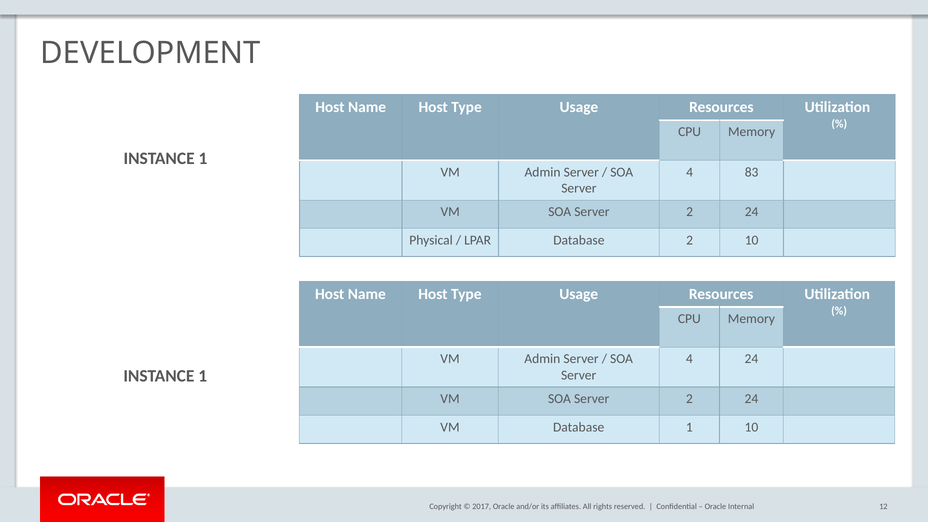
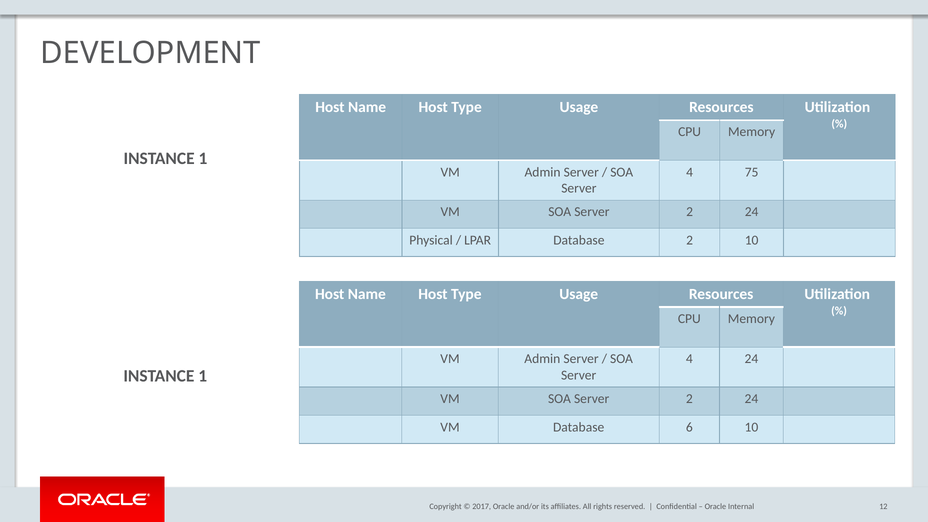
83: 83 -> 75 (752, 172)
Database 1: 1 -> 6 (689, 427)
